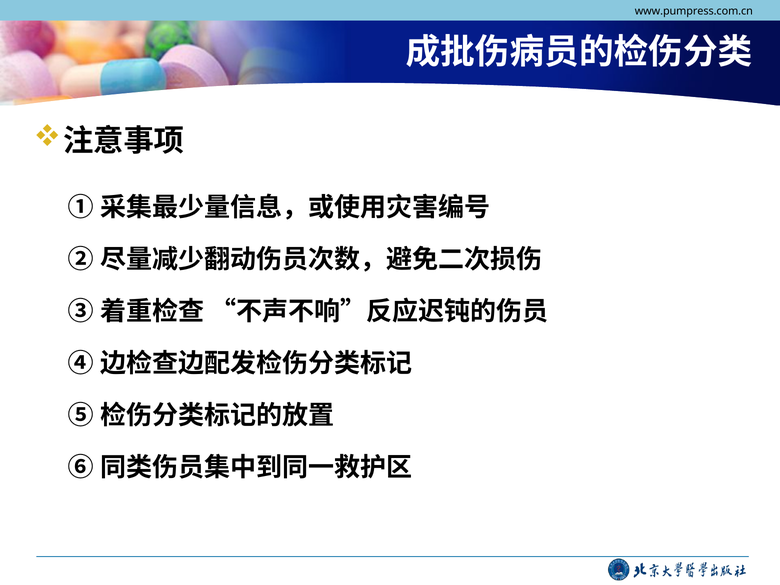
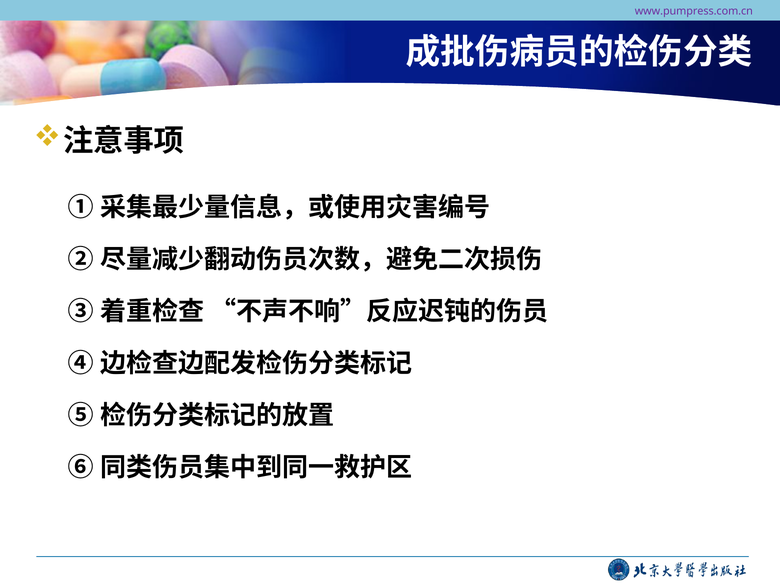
www.pumpress.com.cn colour: black -> purple (694, 11)
